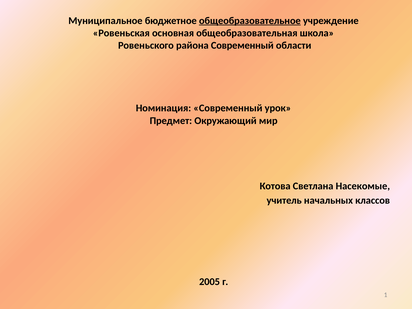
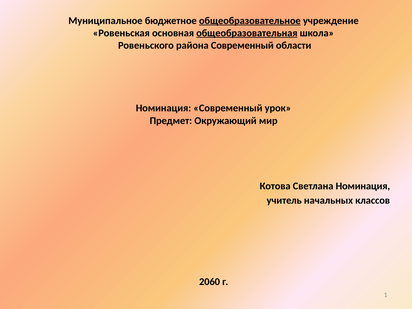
общеобразовательная underline: none -> present (247, 33)
Светлана Насекомые: Насекомые -> Номинация (363, 186)
2005: 2005 -> 2060 (210, 282)
